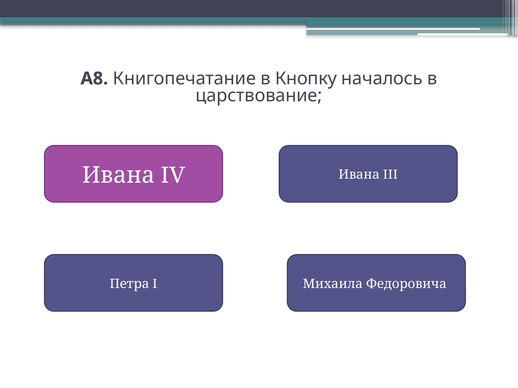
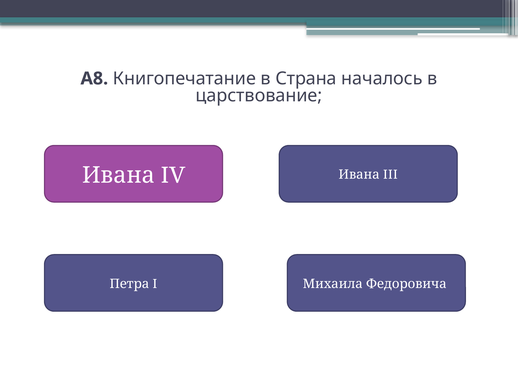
Кнопку: Кнопку -> Страна (306, 79)
